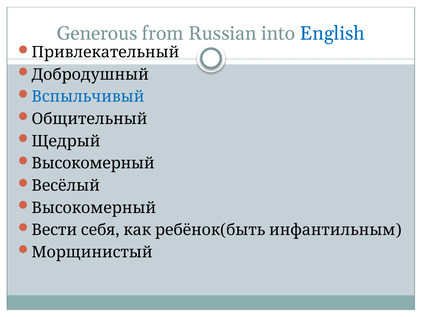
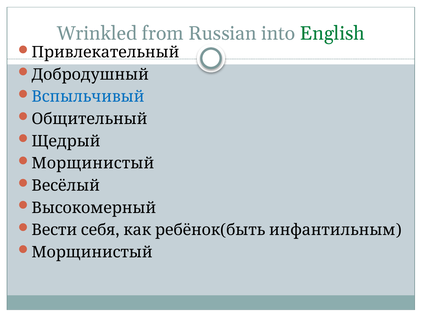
Generous: Generous -> Wrinkled (97, 33)
English colour: blue -> green (332, 33)
Высокомерный: Высокомерный -> Морщинистый (93, 163)
